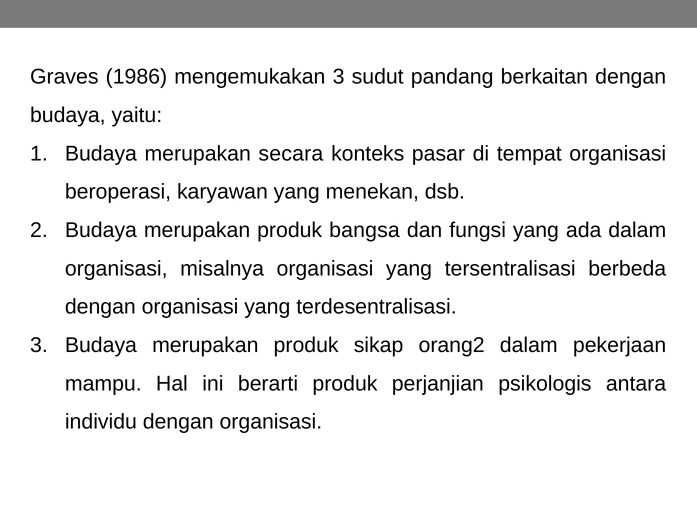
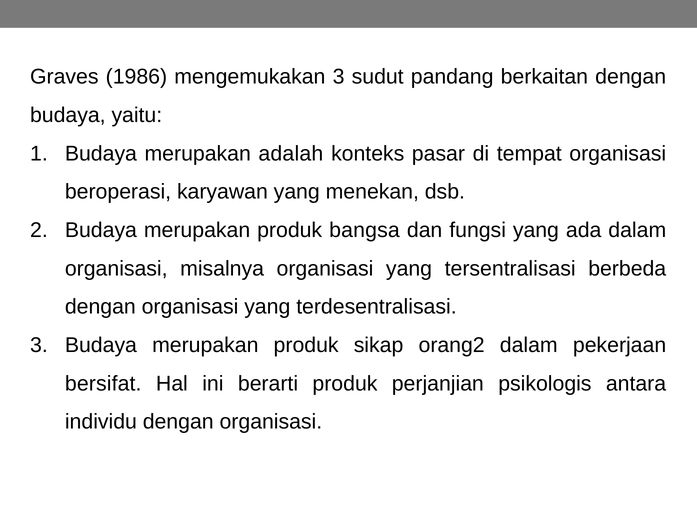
secara: secara -> adalah (291, 154)
mampu: mampu -> bersifat (103, 383)
